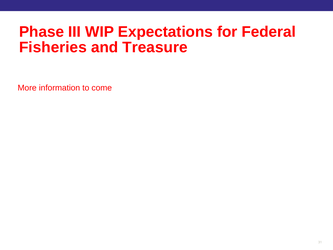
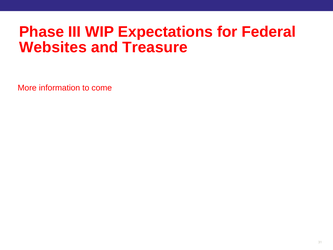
Fisheries: Fisheries -> Websites (53, 47)
